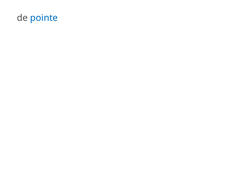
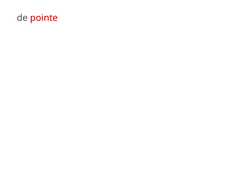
pointe colour: blue -> red (44, 18)
